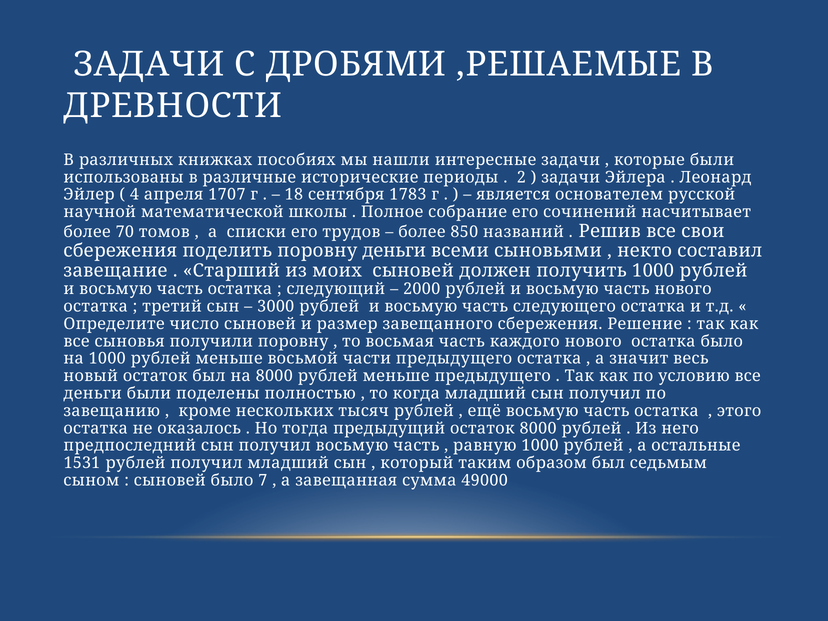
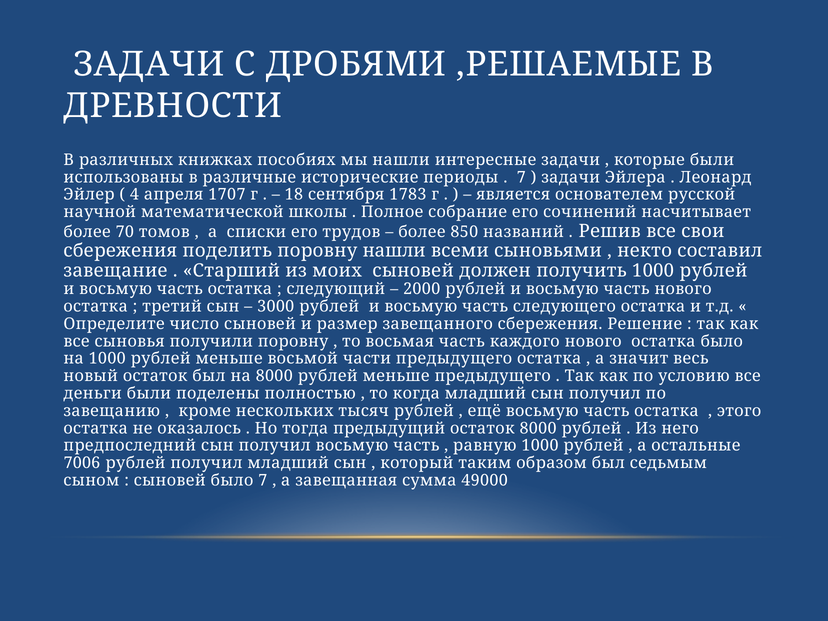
2: 2 -> 7 (521, 177)
поровну деньги: деньги -> нашли (394, 251)
1531: 1531 -> 7006 (82, 463)
